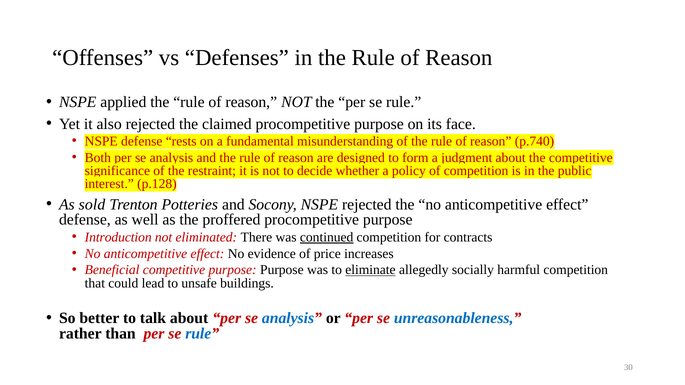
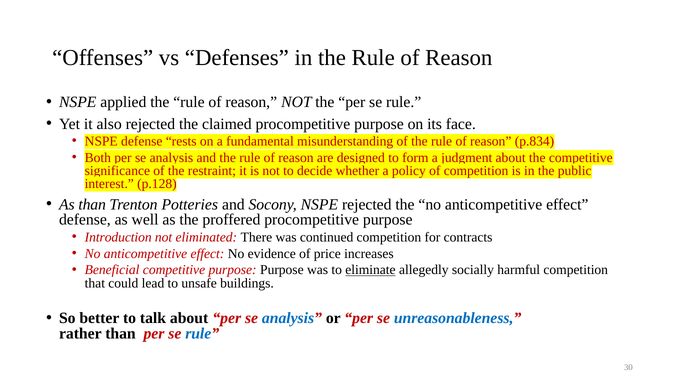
p.740: p.740 -> p.834 (535, 141)
As sold: sold -> than (92, 205)
continued underline: present -> none (327, 237)
